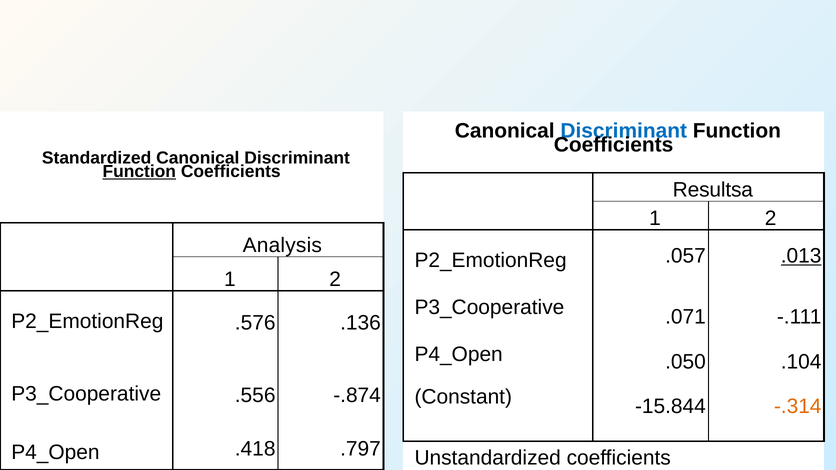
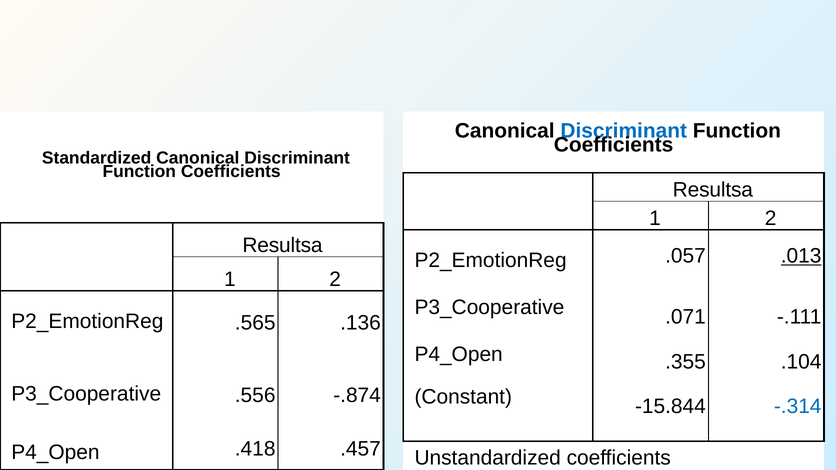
Function underline: present -> none (139, 172)
Analysis: Analysis -> Resultsa (282, 246)
.576: .576 -> .565 (255, 323)
.050: .050 -> .355 (686, 362)
-.314 colour: orange -> blue (798, 407)
.797: .797 -> .457 (360, 449)
